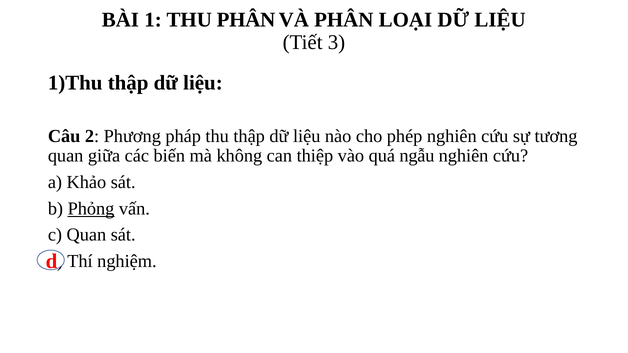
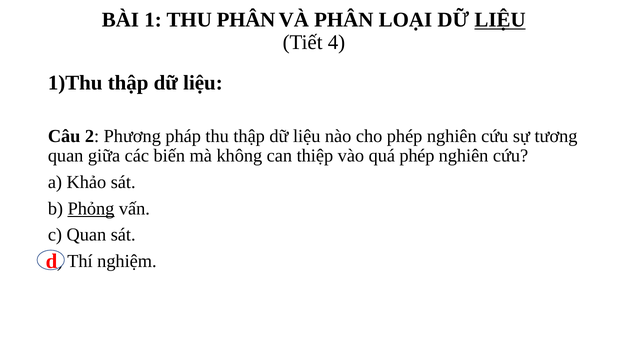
LIỆU underline: none -> present (500, 20)
3: 3 -> 4 (337, 43)
quá ngẫu: ngẫu -> phép (417, 156)
